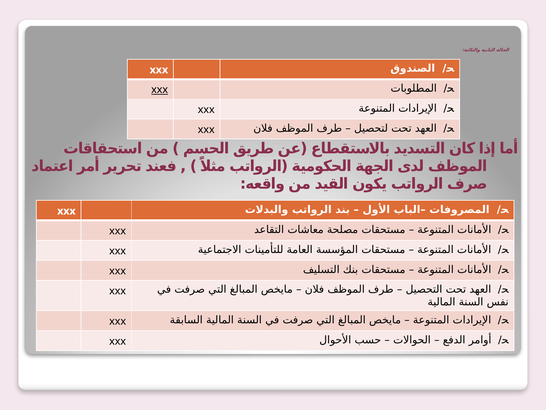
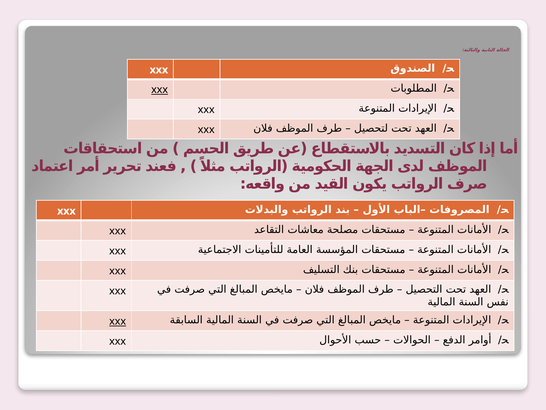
xxx underline: none -> present (118, 321)
